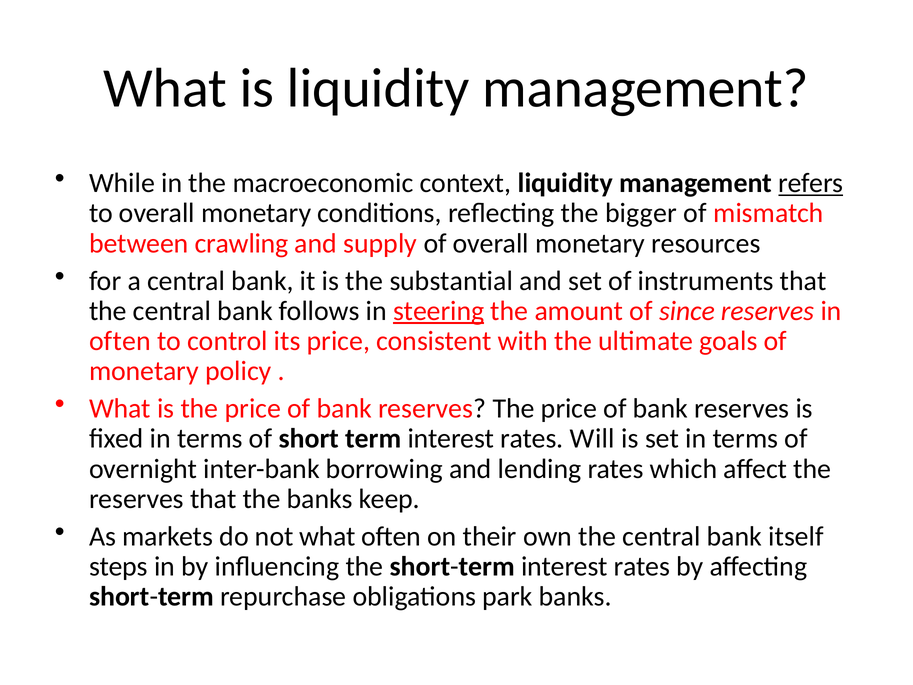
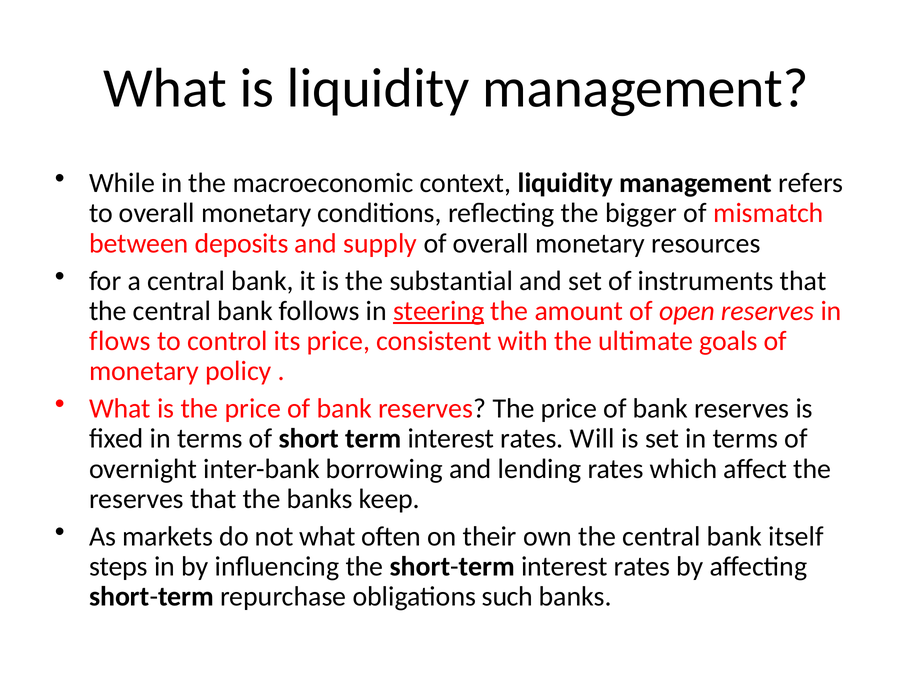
refers underline: present -> none (811, 183)
crawling: crawling -> deposits (242, 243)
since: since -> open (687, 311)
often: often -> flows (120, 341)
park: park -> such (508, 597)
